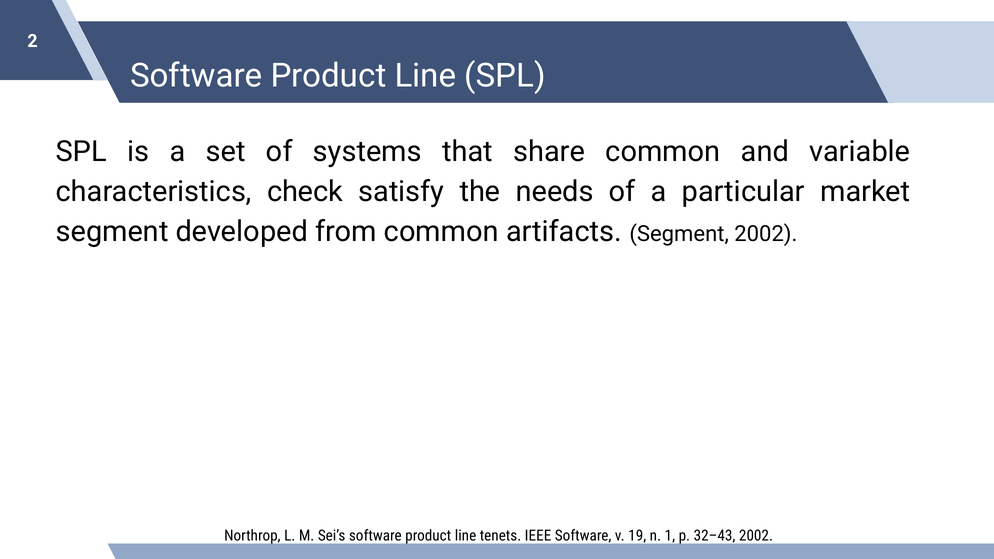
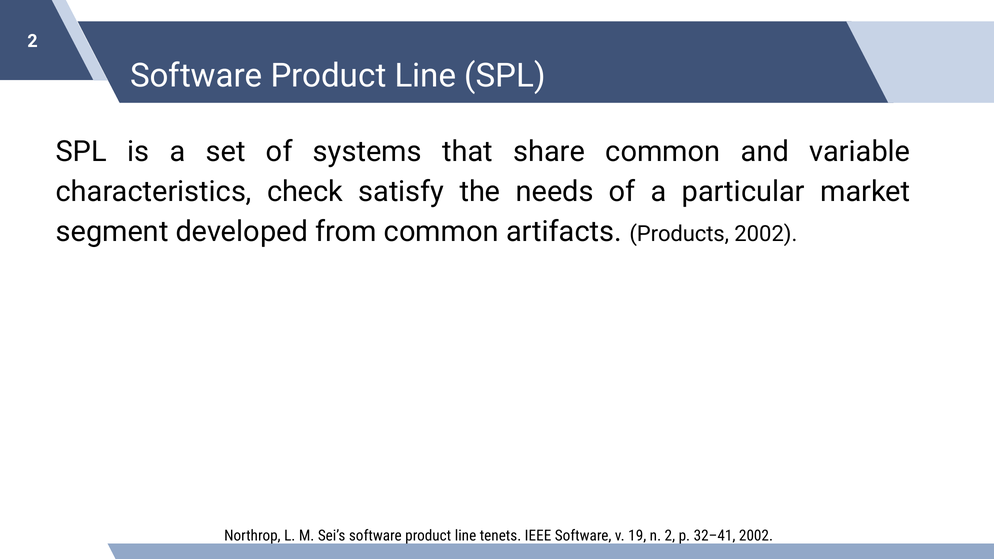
artifacts Segment: Segment -> Products (679, 234)
n 1: 1 -> 2 (670, 536)
32–43: 32–43 -> 32–41 (715, 536)
